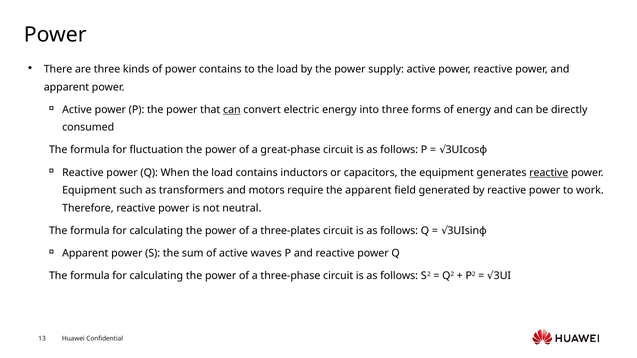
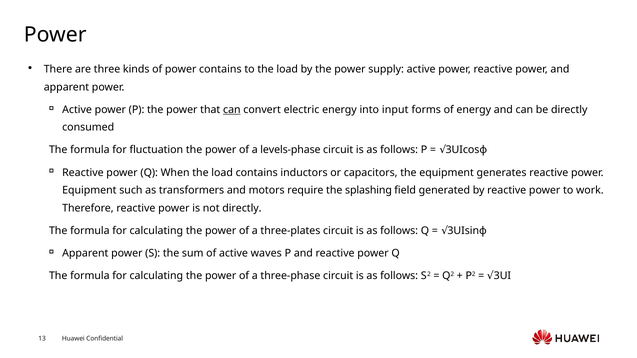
into three: three -> input (395, 110)
great-phase: great-phase -> levels-phase (290, 150)
reactive underline: present -> none (549, 173)
the apparent: apparent -> splashing (368, 190)
not neutral: neutral -> directly (242, 208)
